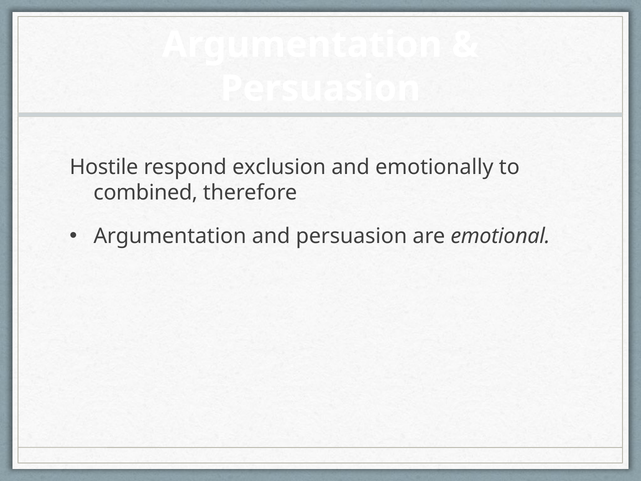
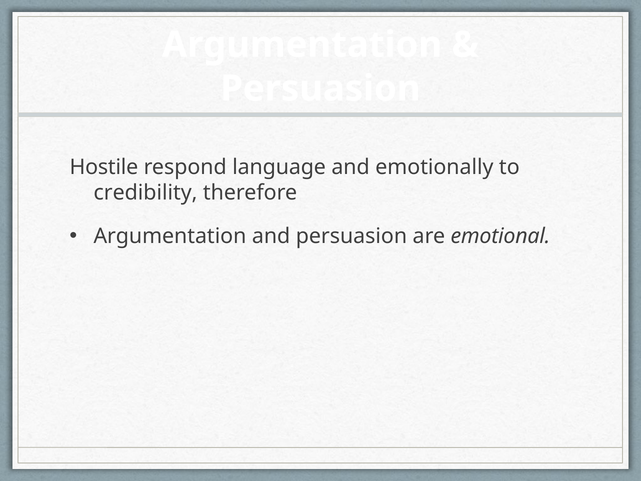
exclusion: exclusion -> language (279, 167)
combined: combined -> credibility (145, 193)
